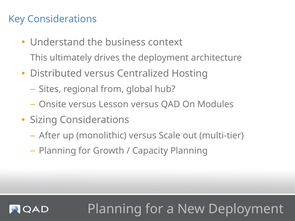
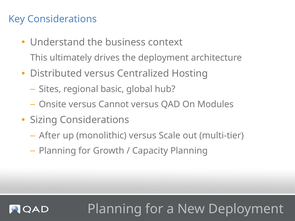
from: from -> basic (112, 89)
Lesson: Lesson -> Cannot (114, 104)
